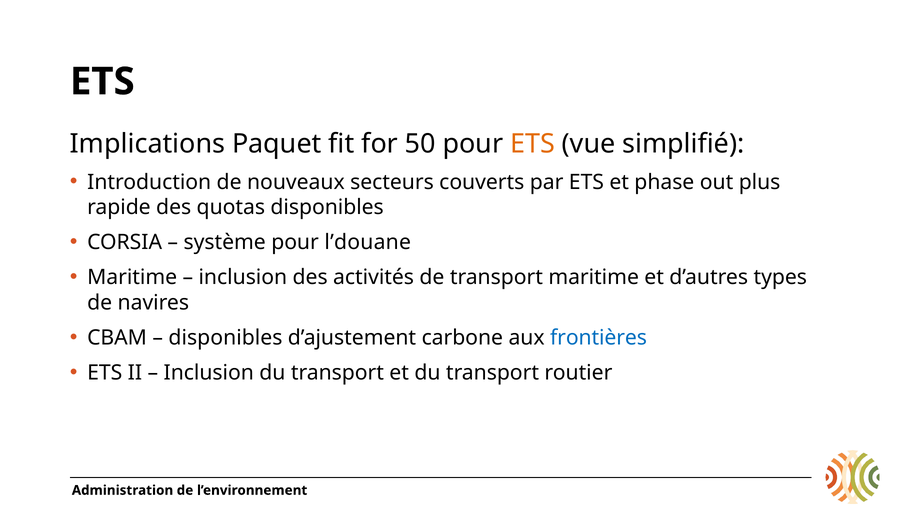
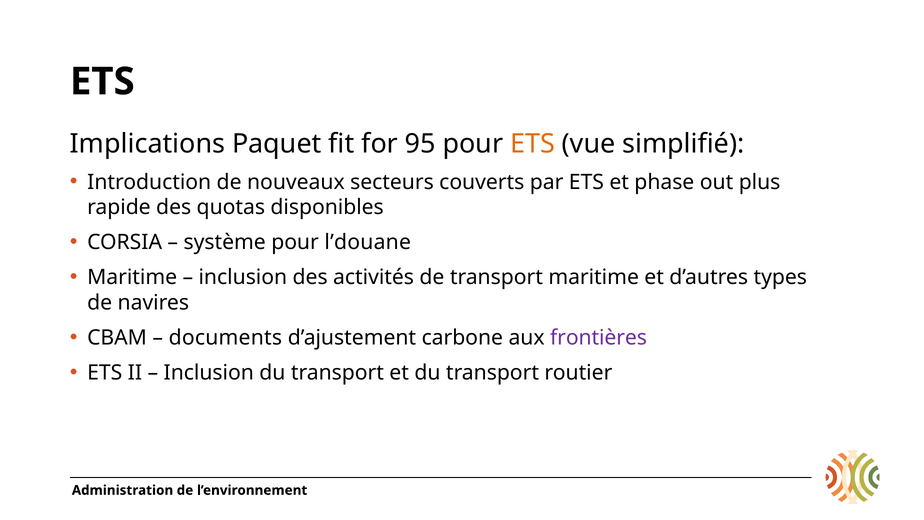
50: 50 -> 95 (420, 144)
disponibles: disponibles -> documents (225, 338)
frontières colour: blue -> purple (598, 338)
